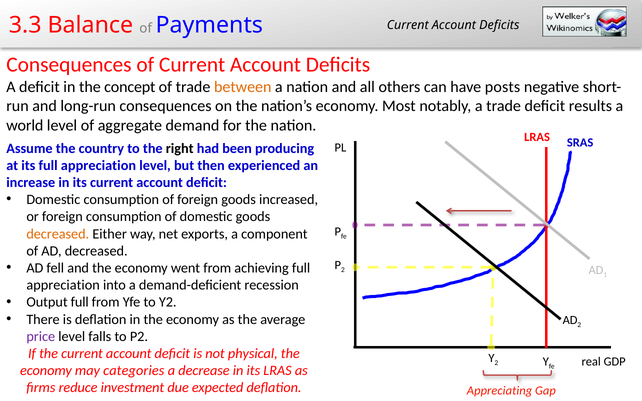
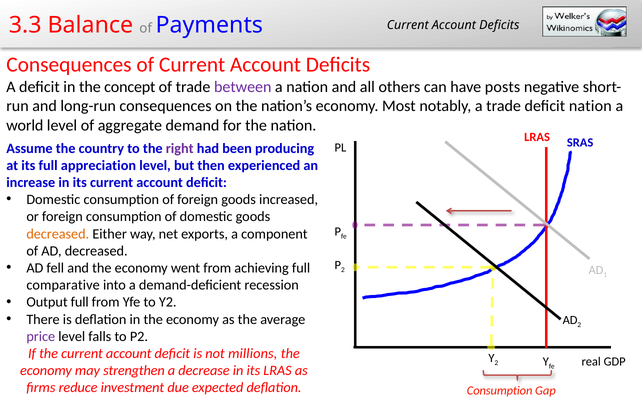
between colour: orange -> purple (243, 87)
deficit results: results -> nation (590, 106)
right colour: black -> purple (180, 148)
appreciation: appreciation -> comparative (63, 285)
physical: physical -> millions (253, 354)
categories: categories -> strengthen (134, 371)
Appreciating: Appreciating -> Consumption (500, 391)
